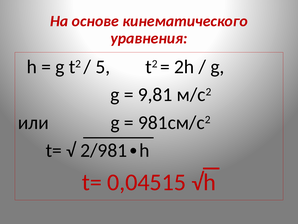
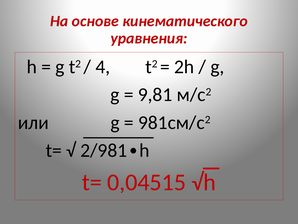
5: 5 -> 4 (103, 67)
